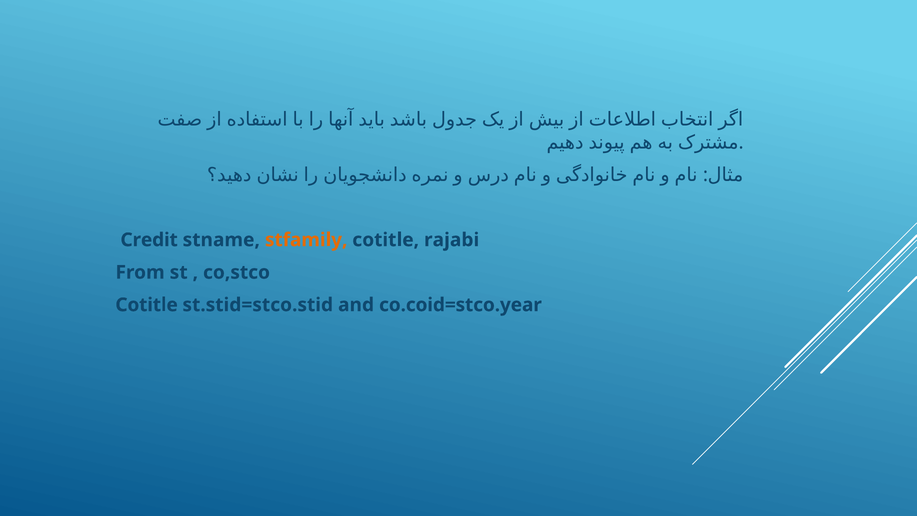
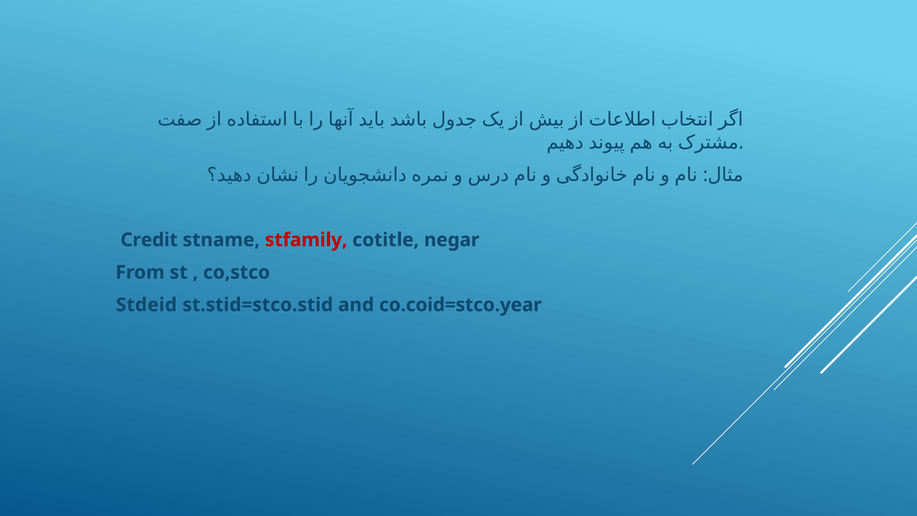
stfamily colour: orange -> red (306, 240)
rajabi: rajabi -> negar (452, 240)
Cotitle: Cotitle -> Stdeid (146, 305)
